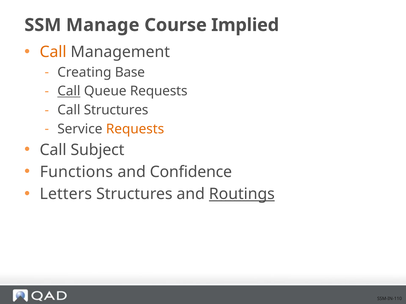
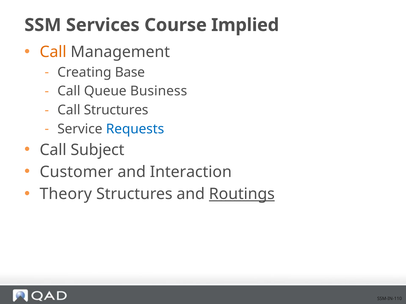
Manage: Manage -> Services (103, 25)
Call underline: present -> none (69, 91)
Queue Requests: Requests -> Business (159, 91)
Requests colour: orange -> blue (135, 129)
Functions: Functions -> Customer (76, 172)
Confidence: Confidence -> Interaction (191, 172)
Letters: Letters -> Theory (66, 194)
